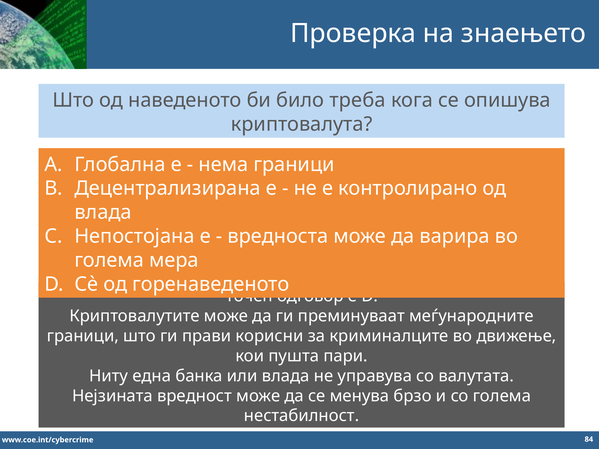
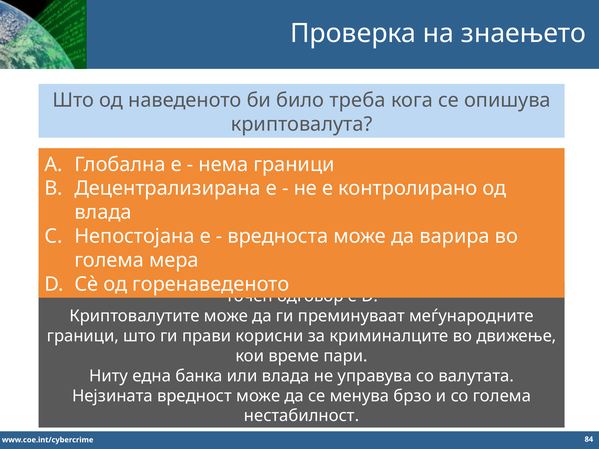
пушта: пушта -> време (294, 356)
